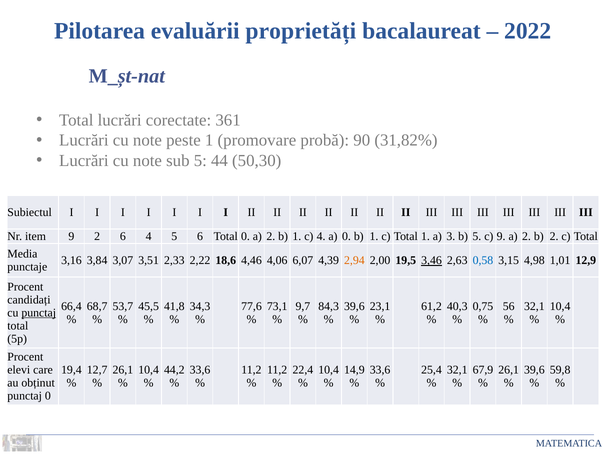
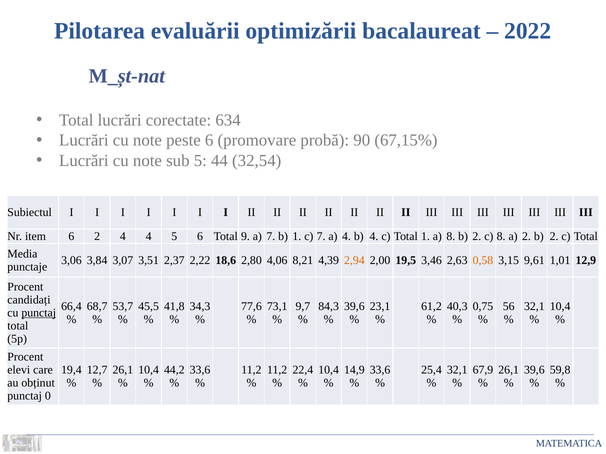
proprietăți: proprietăți -> optimizării (301, 31)
361: 361 -> 634 (228, 120)
peste 1: 1 -> 6 (209, 141)
31,82%: 31,82% -> 67,15% (406, 141)
50,30: 50,30 -> 32,54 (257, 161)
item 9: 9 -> 6 (71, 237)
2 6: 6 -> 4 (123, 237)
Total 0: 0 -> 9 (245, 237)
2: 2 -> 7 (271, 237)
c 4: 4 -> 7 (321, 237)
a 0: 0 -> 4 (346, 237)
1: 1 -> 4 (374, 237)
a 3: 3 -> 8 (451, 237)
5: 5 -> 2 (477, 237)
c 9: 9 -> 8 (501, 237)
3,16: 3,16 -> 3,06 (71, 261)
2,33: 2,33 -> 2,37 (174, 261)
4,46: 4,46 -> 2,80 (251, 261)
6,07: 6,07 -> 8,21 (303, 261)
3,46 underline: present -> none (432, 261)
0,58 colour: blue -> orange (483, 261)
4,98: 4,98 -> 9,61 (534, 261)
